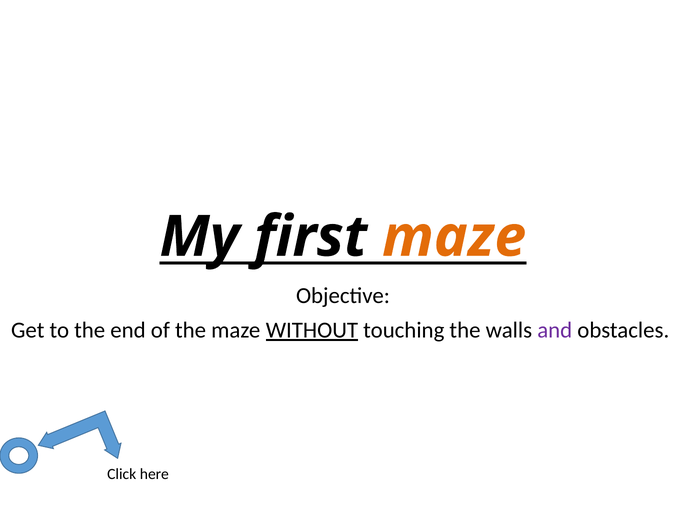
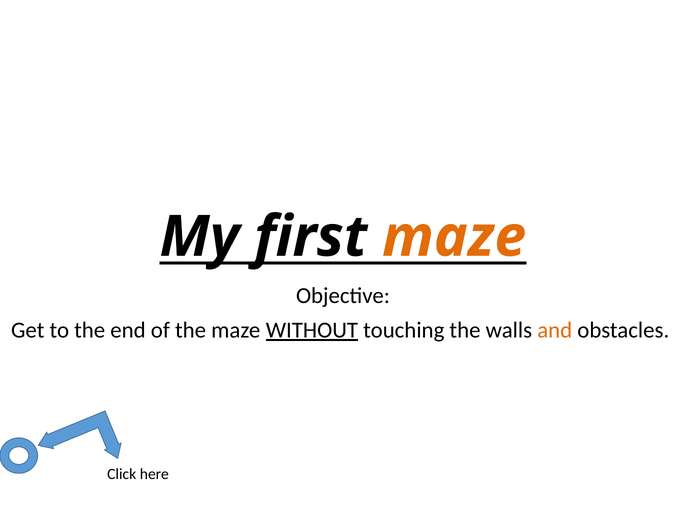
and colour: purple -> orange (555, 330)
